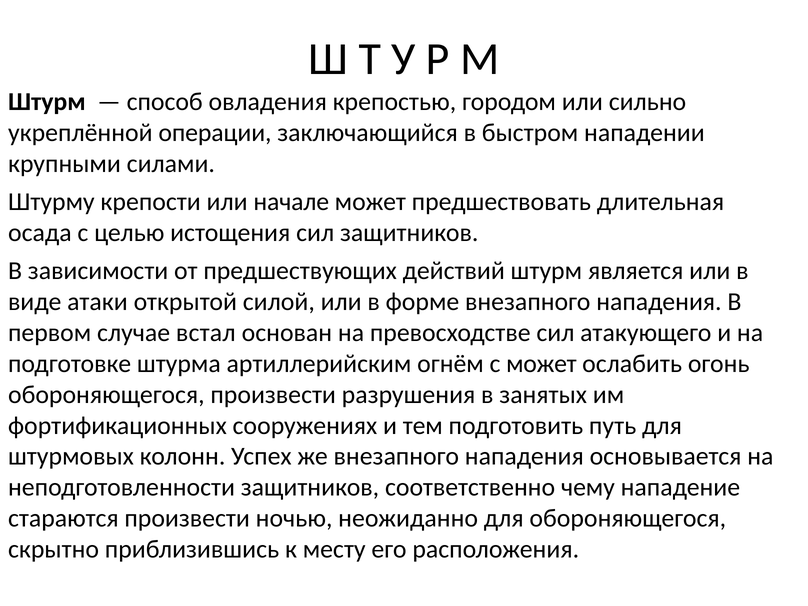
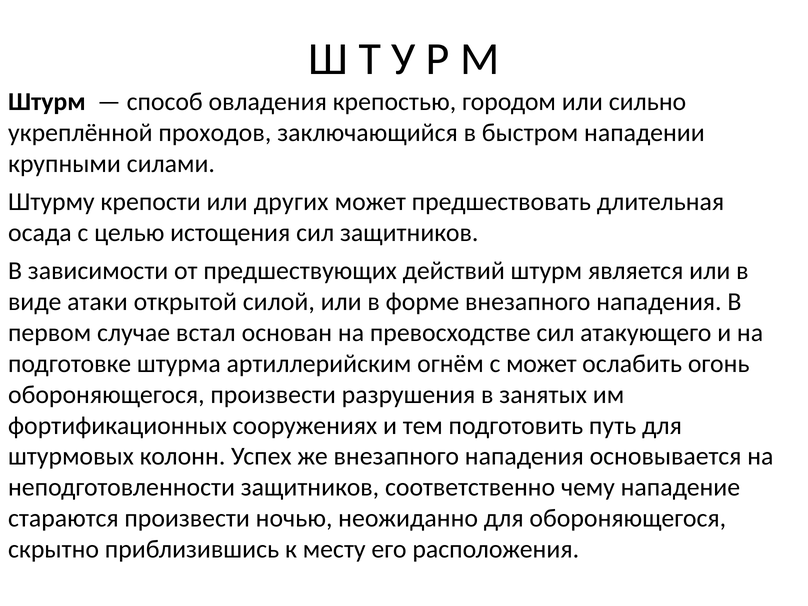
операции: операции -> проходов (215, 133)
начале: начале -> других (291, 202)
